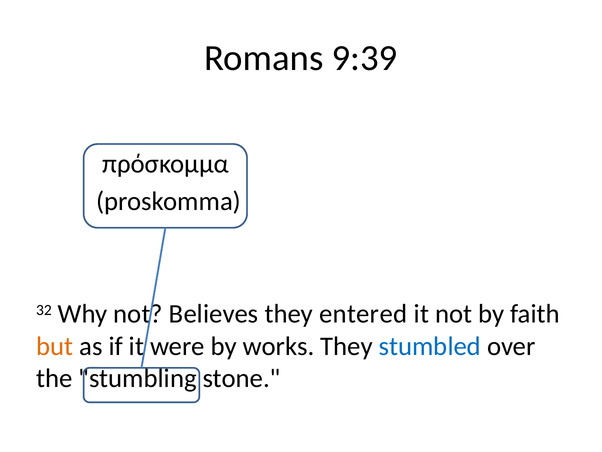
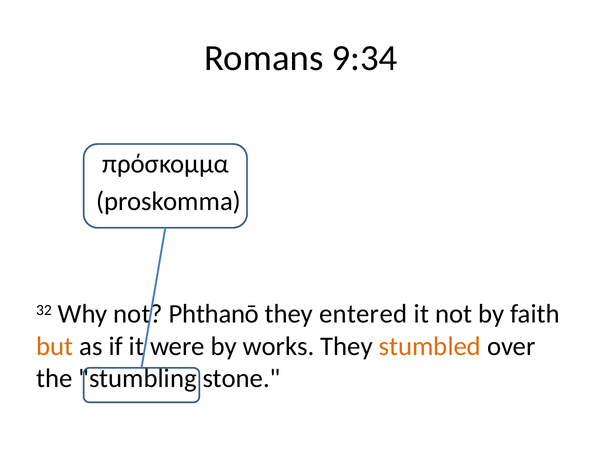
9:39: 9:39 -> 9:34 (365, 58)
Believes: Believes -> Phthanō (214, 314)
stumbled colour: blue -> orange (430, 346)
